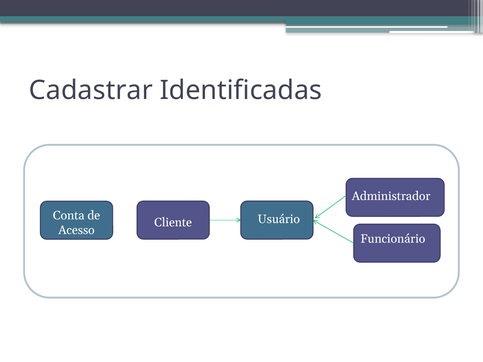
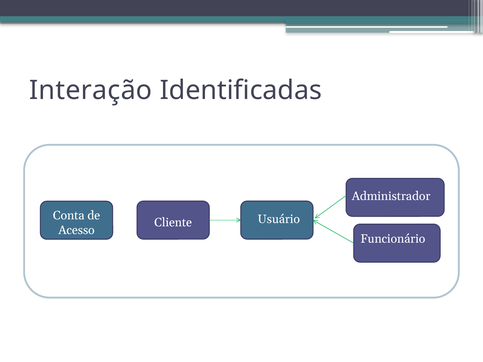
Cadastrar: Cadastrar -> Interação (91, 90)
